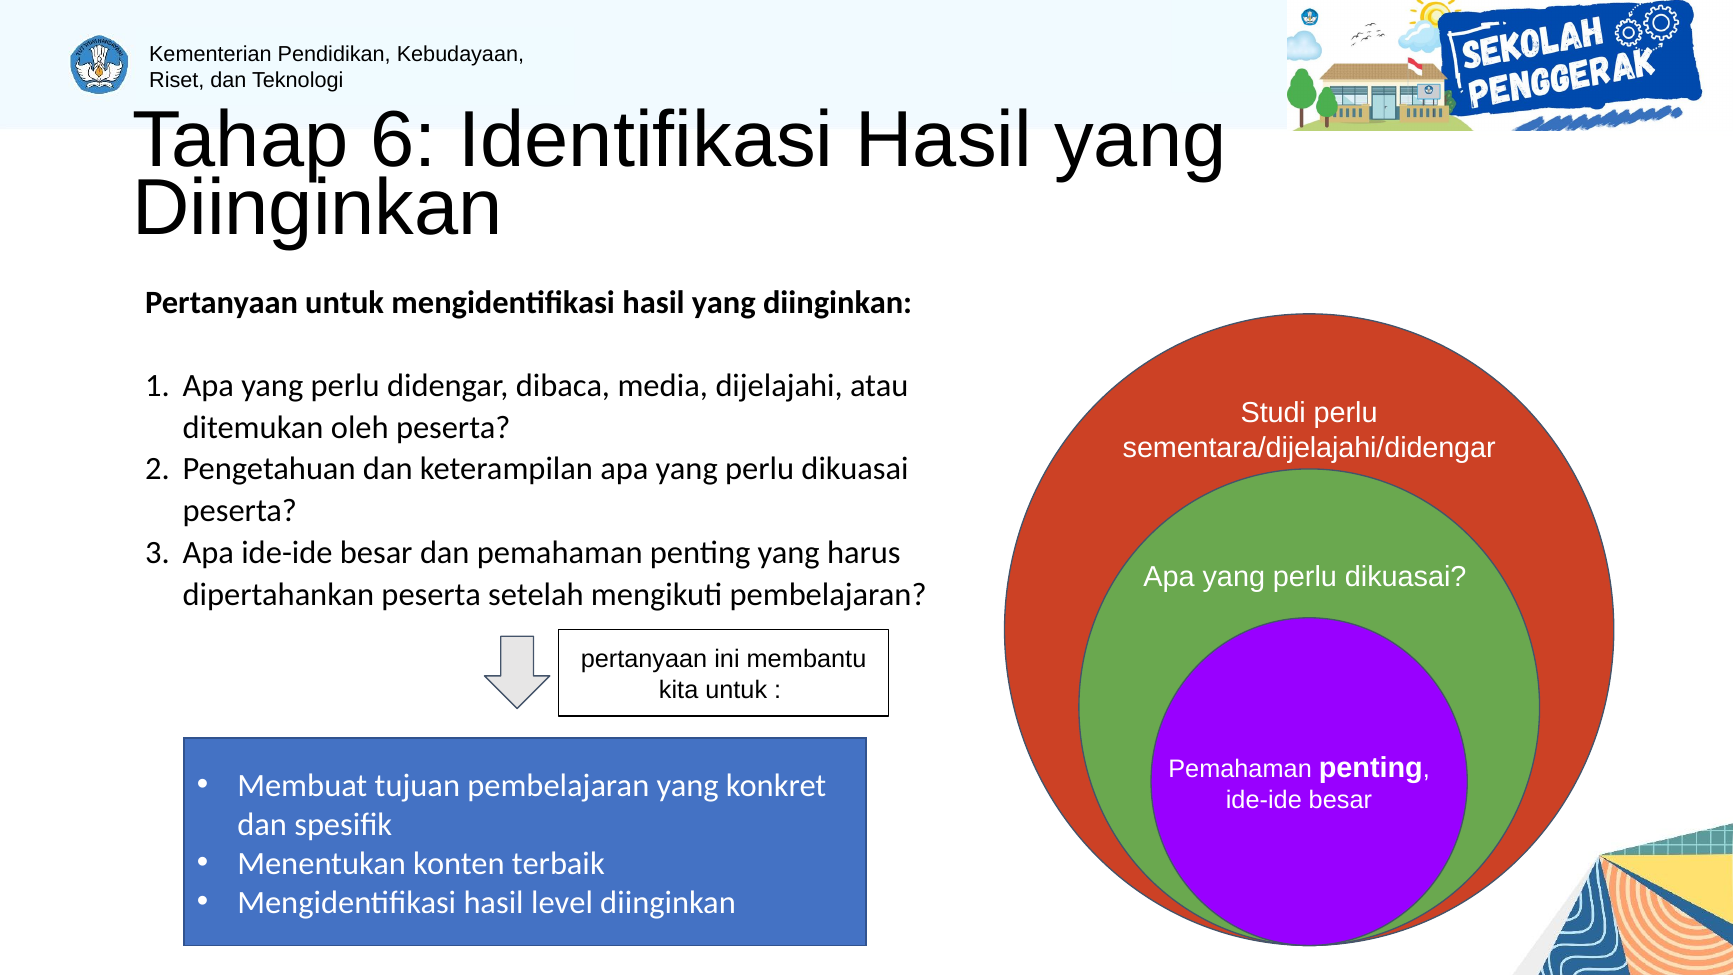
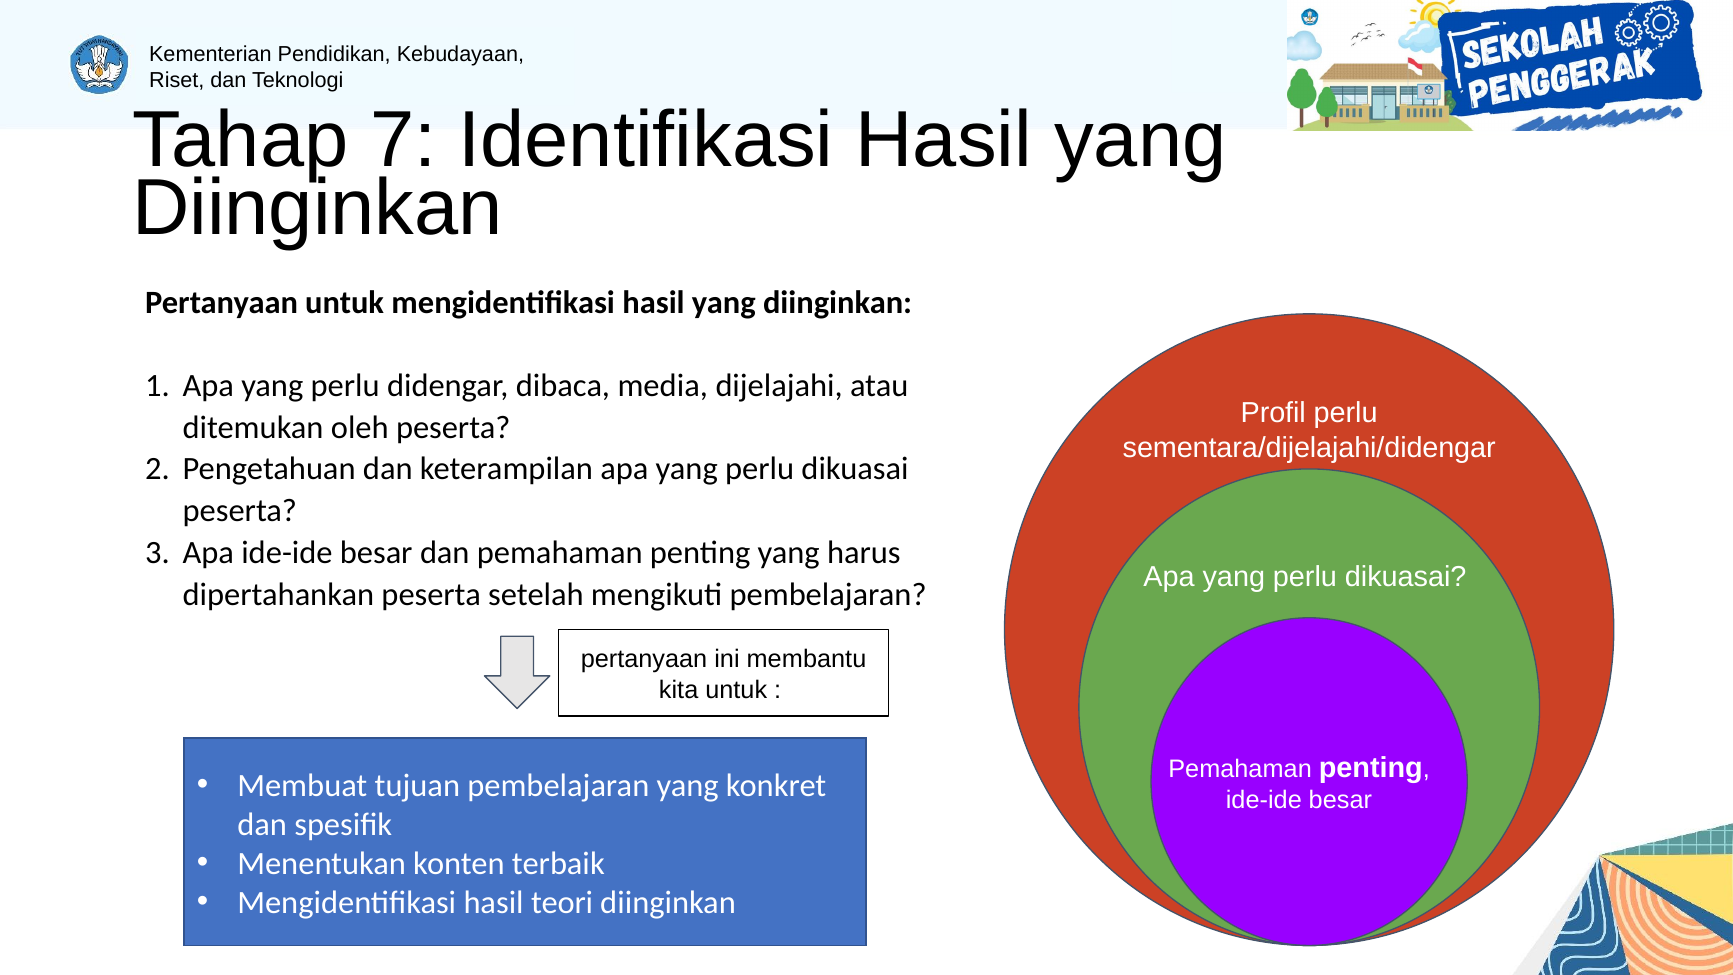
6: 6 -> 7 (403, 140)
Studi: Studi -> Profil (1273, 413)
level: level -> teori (562, 902)
